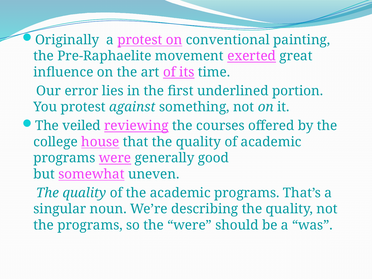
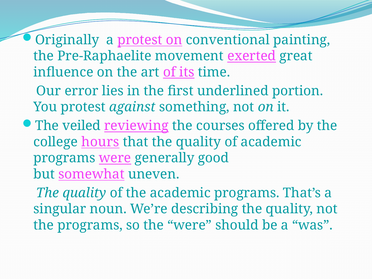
house: house -> hours (100, 142)
